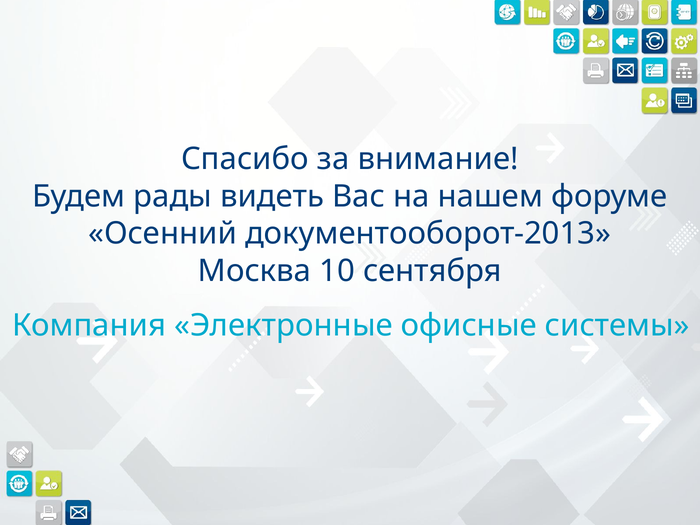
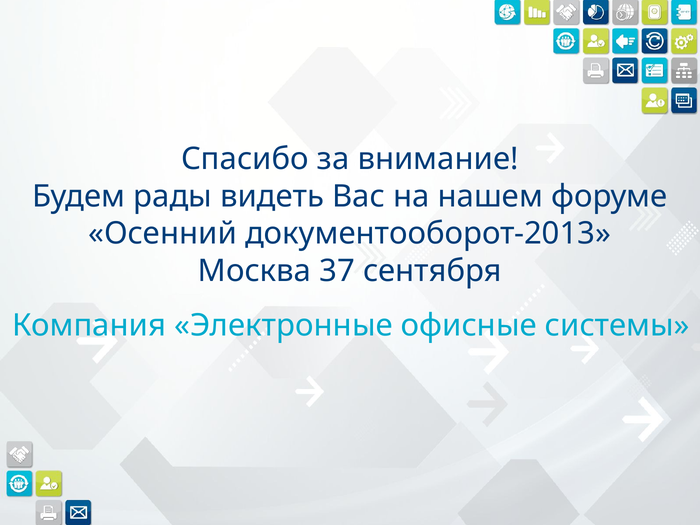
10: 10 -> 37 (337, 271)
